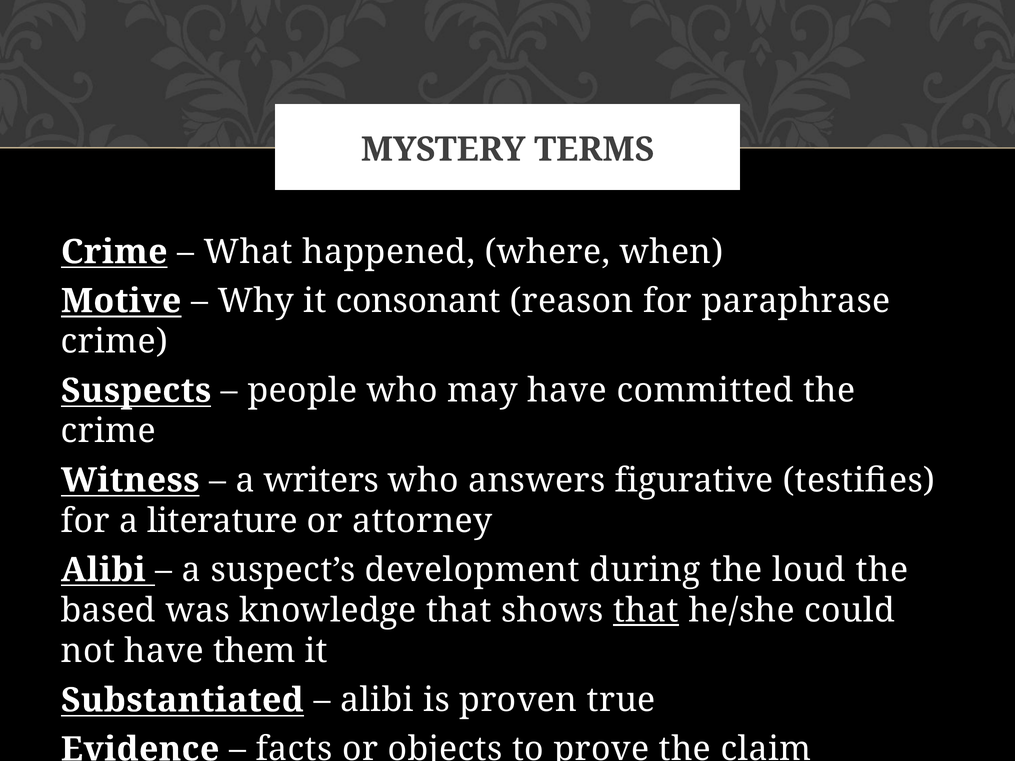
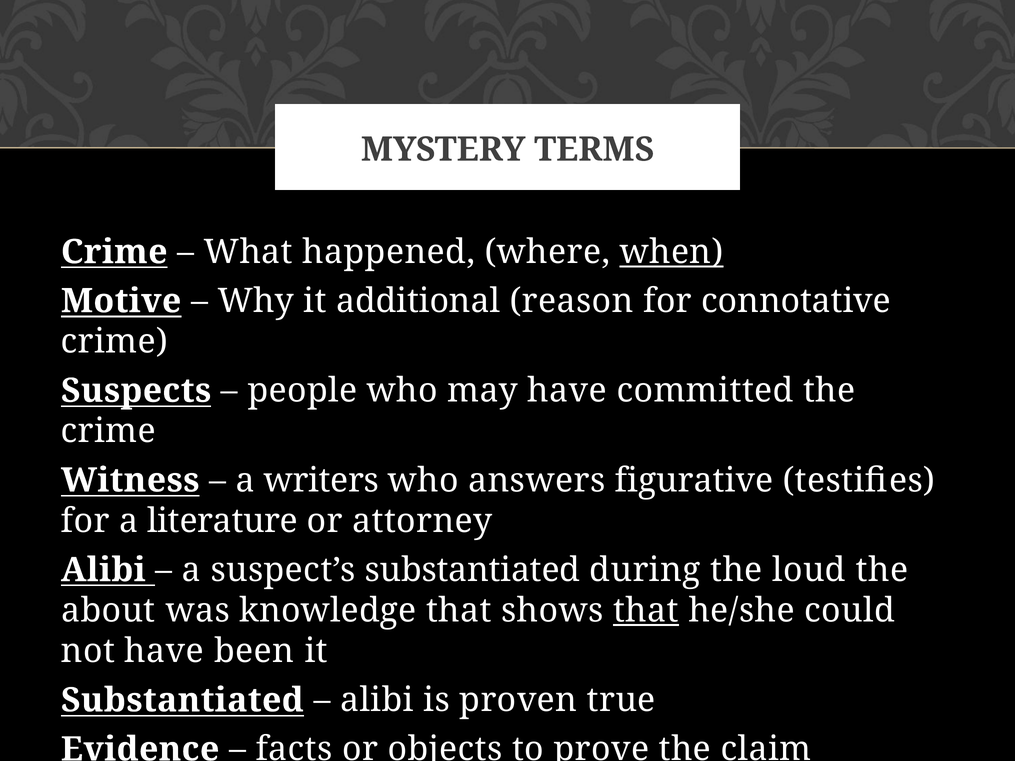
when underline: none -> present (672, 252)
consonant: consonant -> additional (418, 301)
paraphrase: paraphrase -> connotative (796, 301)
suspect’s development: development -> substantiated (473, 570)
based: based -> about (108, 611)
them: them -> been (254, 651)
